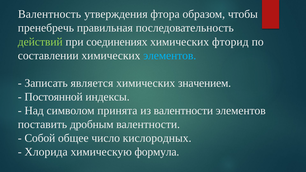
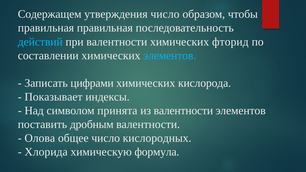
Валентность: Валентность -> Содержащем (50, 14)
утверждения фтора: фтора -> число (165, 14)
пренебречь: пренебречь -> правильная (46, 28)
действий colour: light green -> light blue (40, 42)
при соединениях: соединениях -> валентности (117, 42)
является: является -> цифрами (92, 83)
значением: значением -> кислорода (205, 83)
Постоянной: Постоянной -> Показывает (54, 97)
Собой: Собой -> Олова (40, 138)
